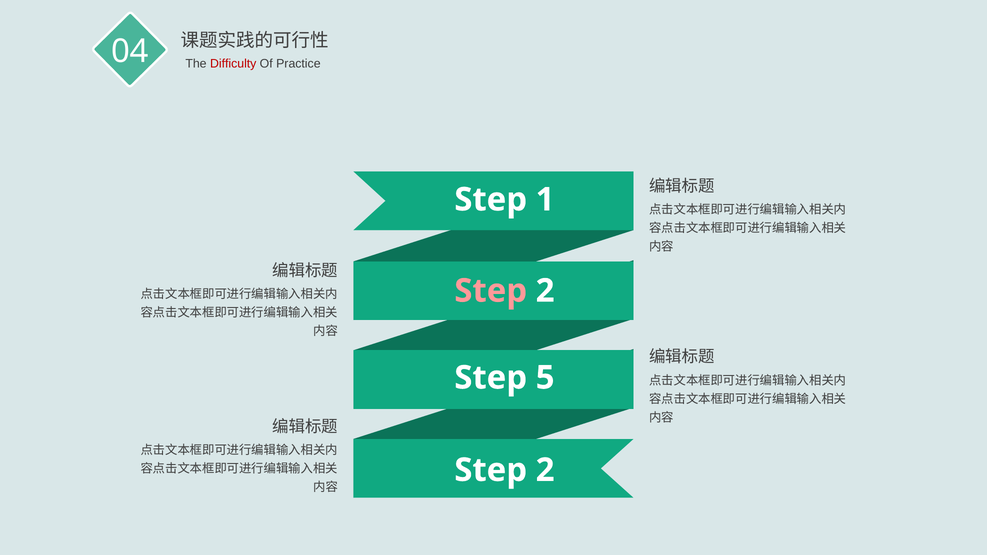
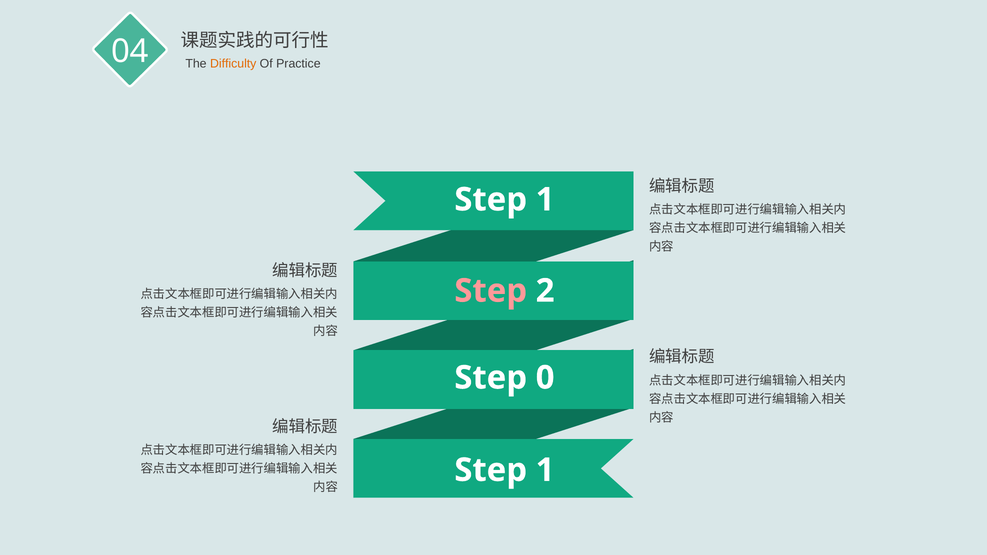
Difficulty colour: red -> orange (233, 64)
5: 5 -> 0 (545, 378)
2: 2 -> 1 (545, 470)
